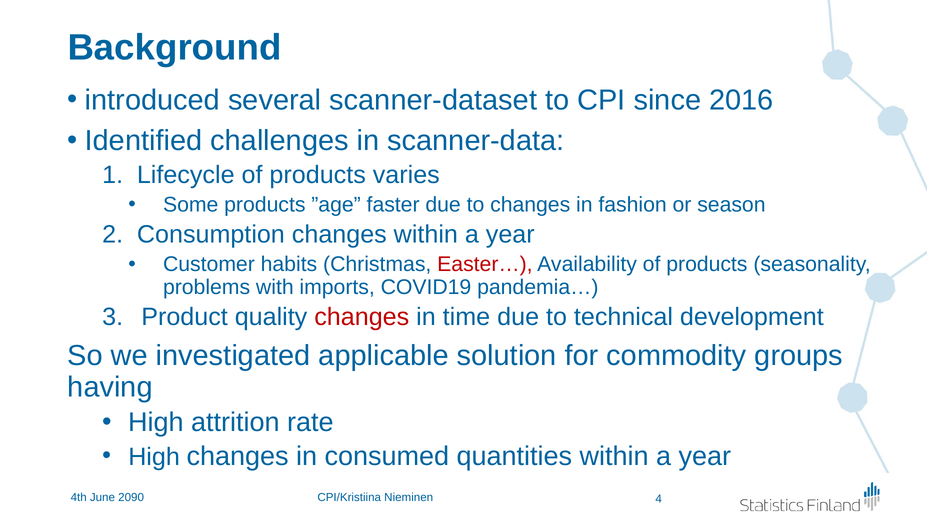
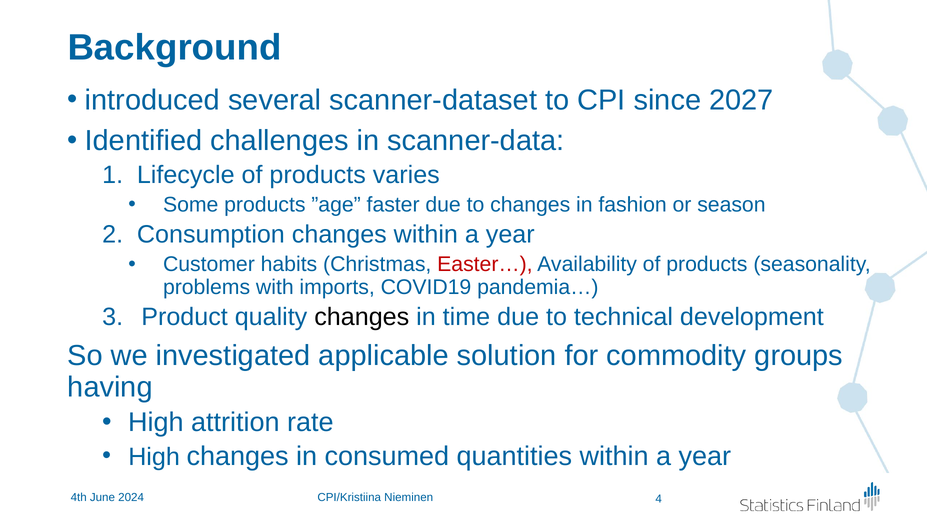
2016: 2016 -> 2027 (741, 100)
changes colour: red -> black (362, 317)
2090: 2090 -> 2024 (131, 498)
